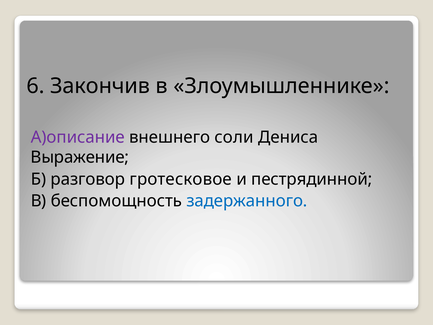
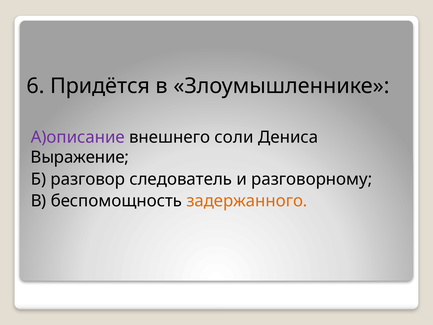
Закончив: Закончив -> Придётся (100, 86)
гротесковое: гротесковое -> следователь (181, 179)
пестрядинной: пестрядинной -> разговорному (312, 179)
задержанного colour: blue -> orange (247, 201)
